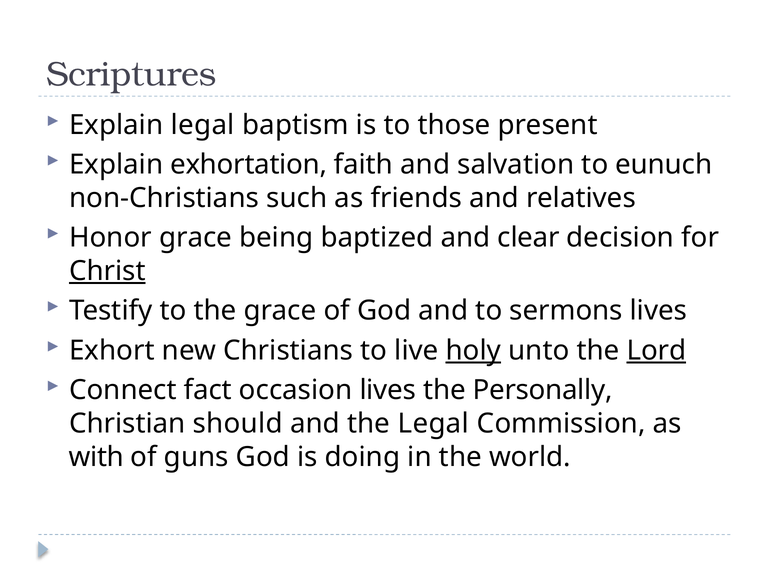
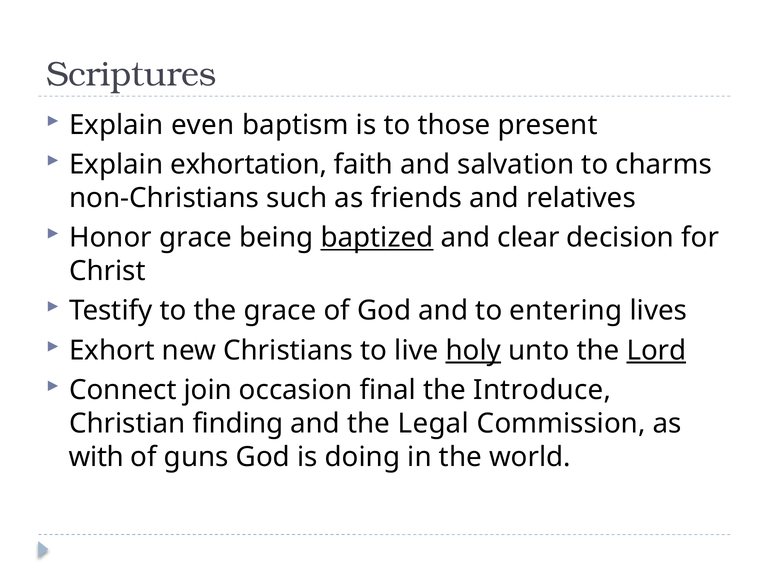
Explain legal: legal -> even (203, 125)
eunuch: eunuch -> charms (664, 165)
baptized underline: none -> present (377, 238)
Christ underline: present -> none (107, 271)
sermons: sermons -> entering (566, 311)
fact: fact -> join (208, 390)
occasion lives: lives -> final (388, 390)
Personally: Personally -> Introduce (542, 390)
should: should -> finding (238, 423)
